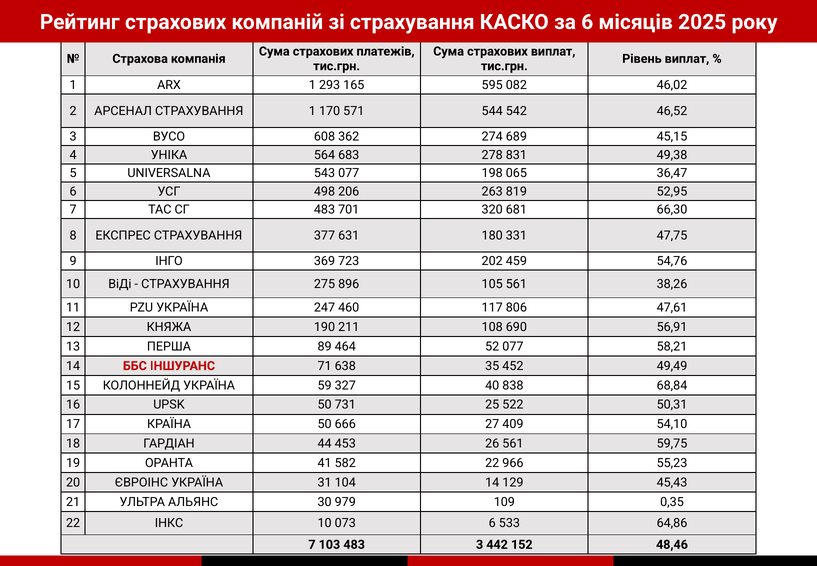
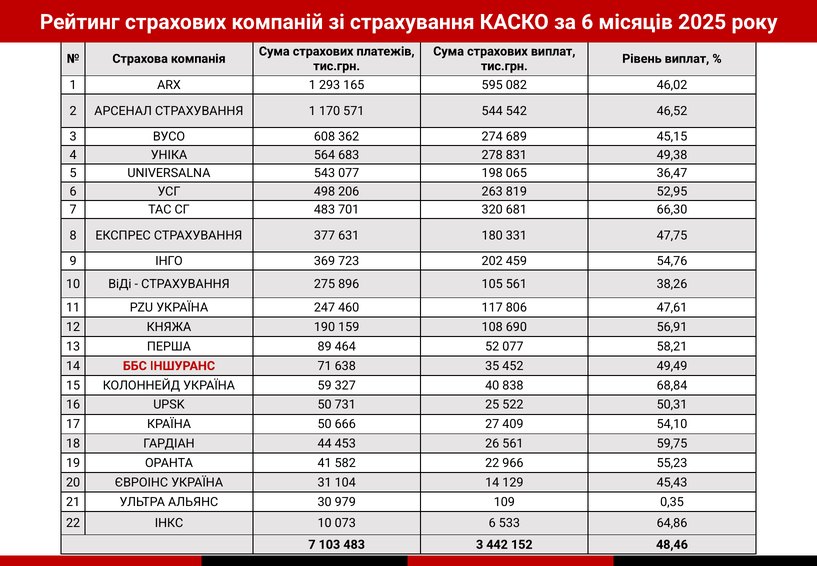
211: 211 -> 159 (349, 327)
